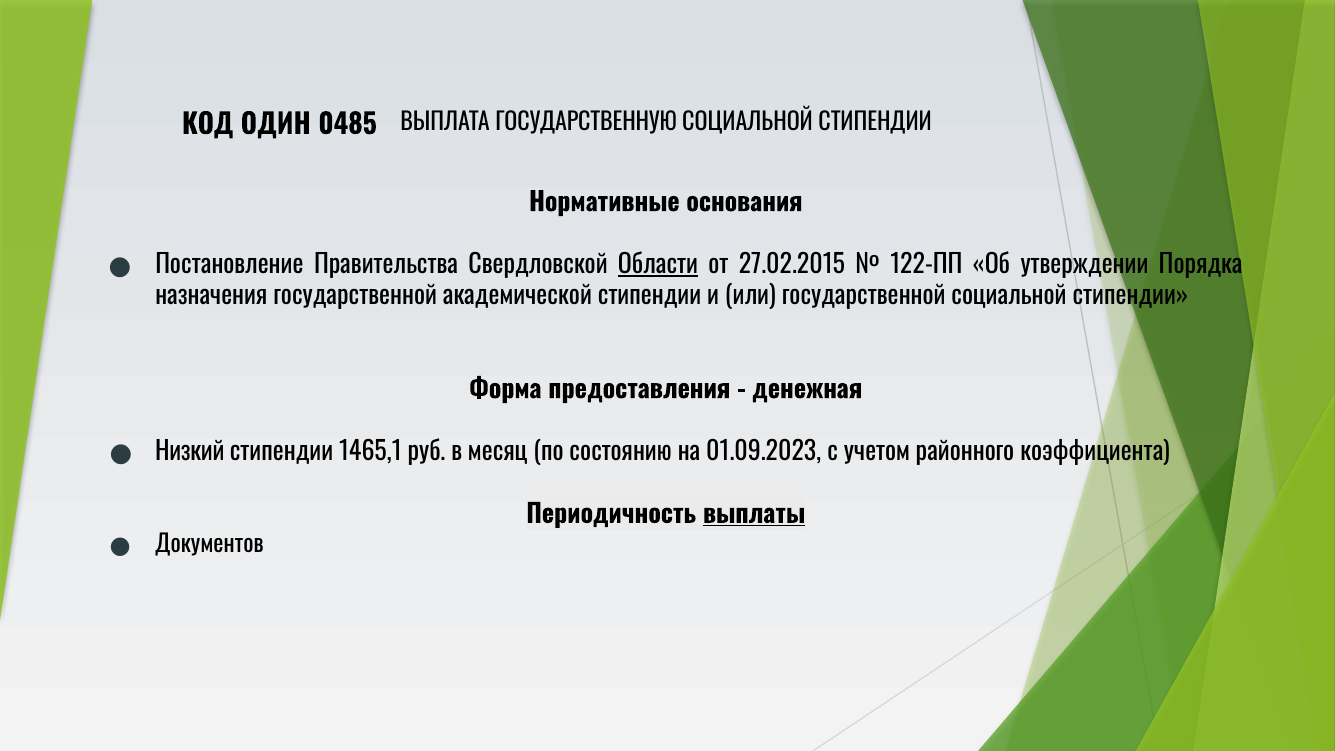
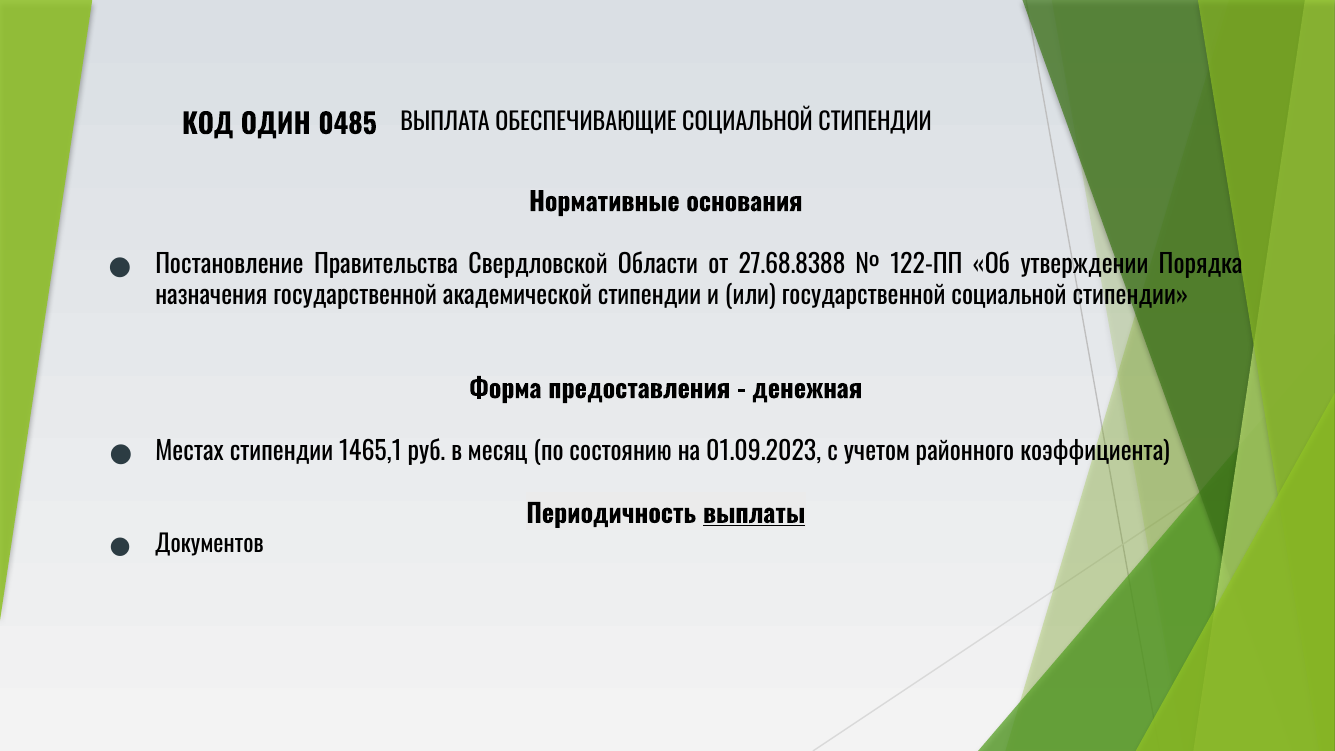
ГОСУДАРСТВЕННУЮ: ГОСУДАРСТВЕННУЮ -> ОБЕСПЕЧИВАЮЩИЕ (586, 123)
Области underline: present -> none (658, 265)
27.02.2015: 27.02.2015 -> 27.68.8388 (792, 265)
Низкий: Низкий -> Местах (190, 452)
